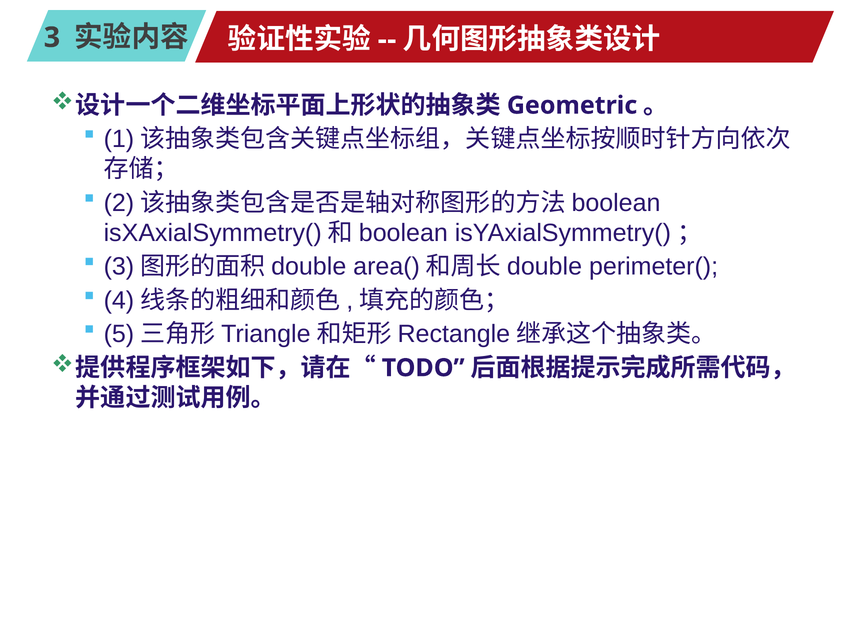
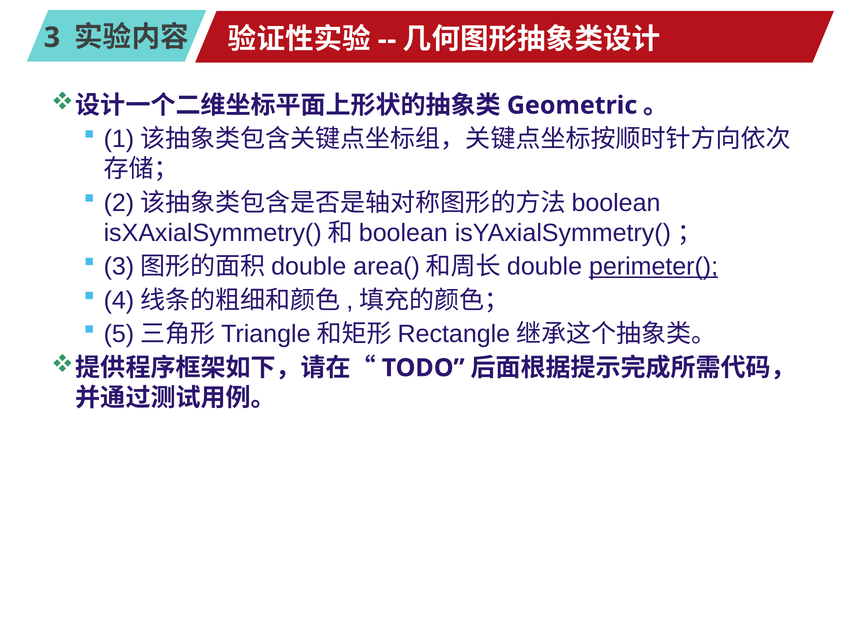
perimeter( underline: none -> present (654, 267)
